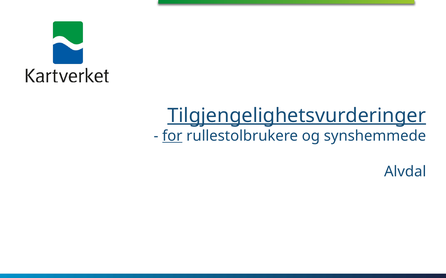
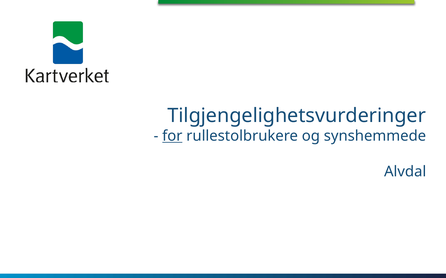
Tilgjengelighetsvurderinger underline: present -> none (297, 116)
